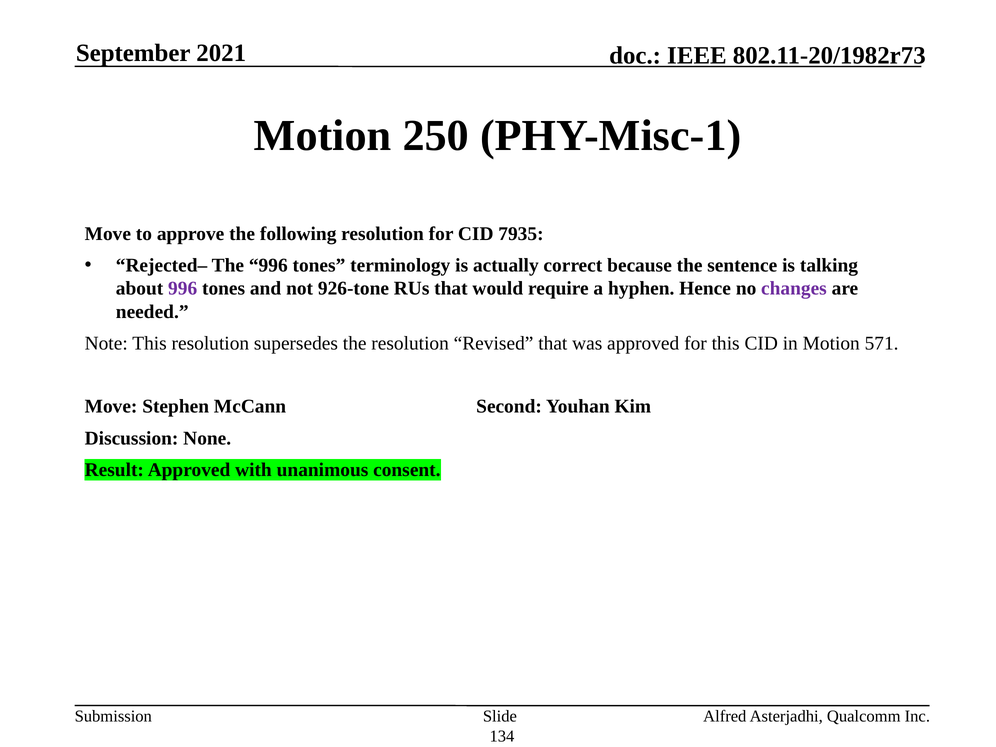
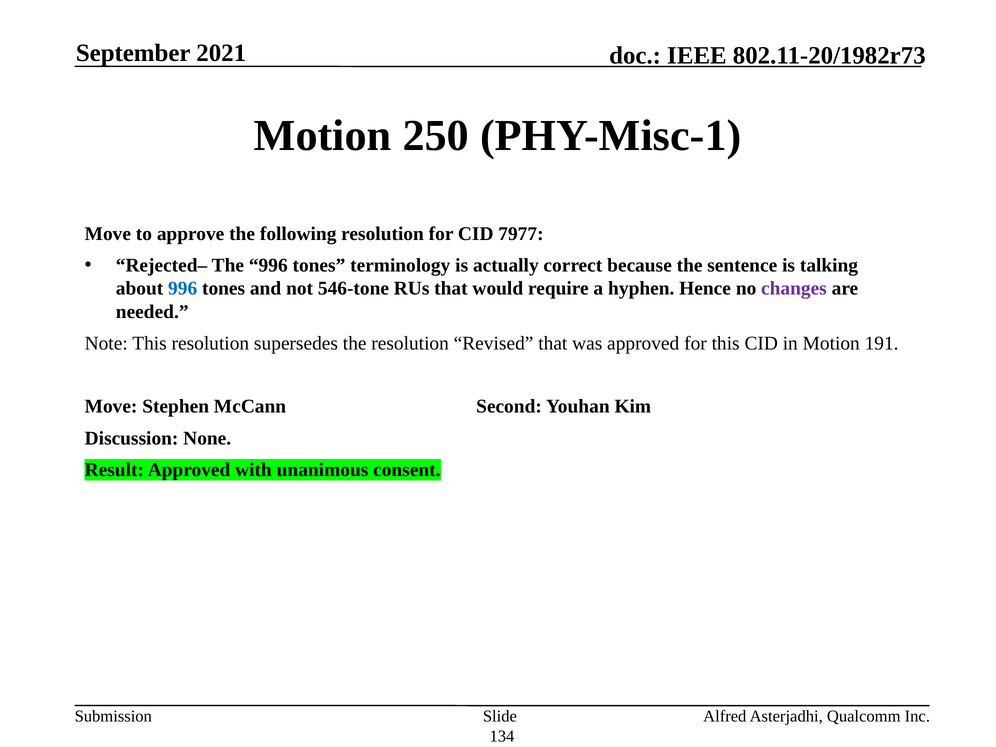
7935: 7935 -> 7977 (521, 234)
996 colour: purple -> blue (183, 289)
926-tone: 926-tone -> 546-tone (353, 289)
571: 571 -> 191 (882, 343)
